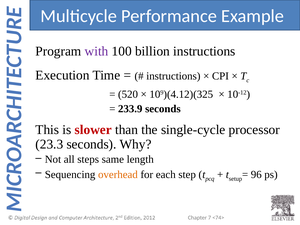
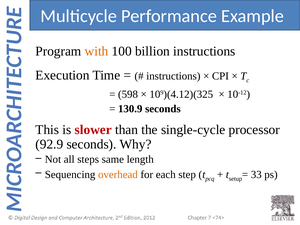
with colour: purple -> orange (97, 51)
520: 520 -> 598 (128, 94)
233.9: 233.9 -> 130.9 (130, 109)
23.3: 23.3 -> 92.9 (49, 144)
96: 96 -> 33 (256, 175)
